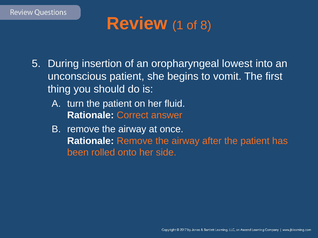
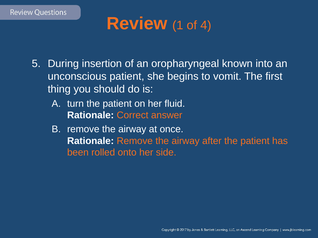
8: 8 -> 4 (206, 25)
lowest: lowest -> known (237, 64)
